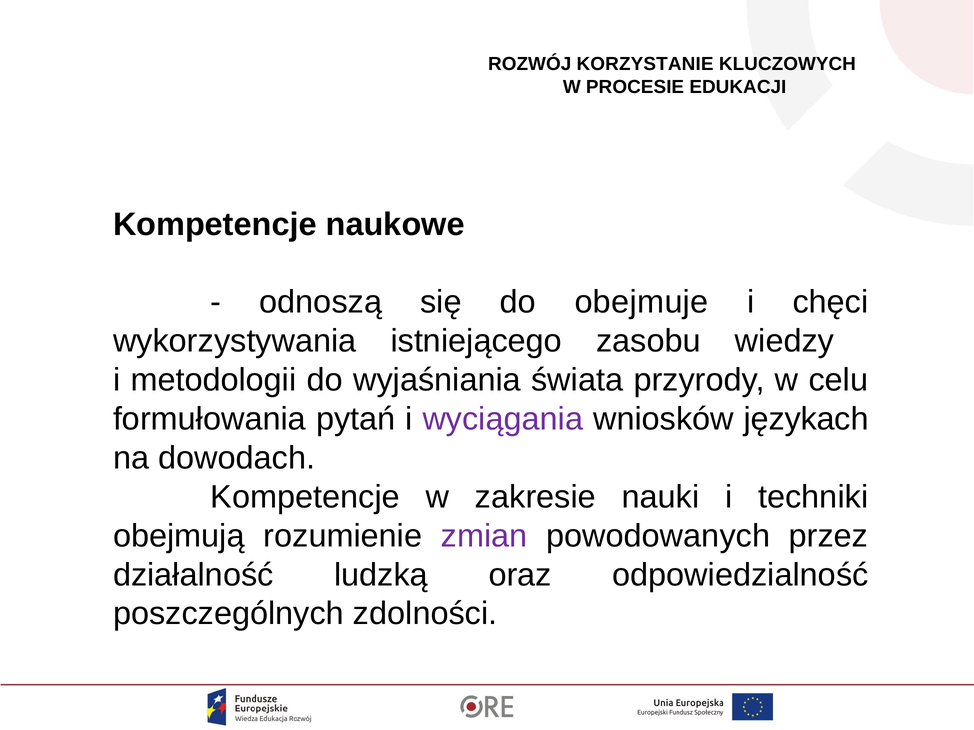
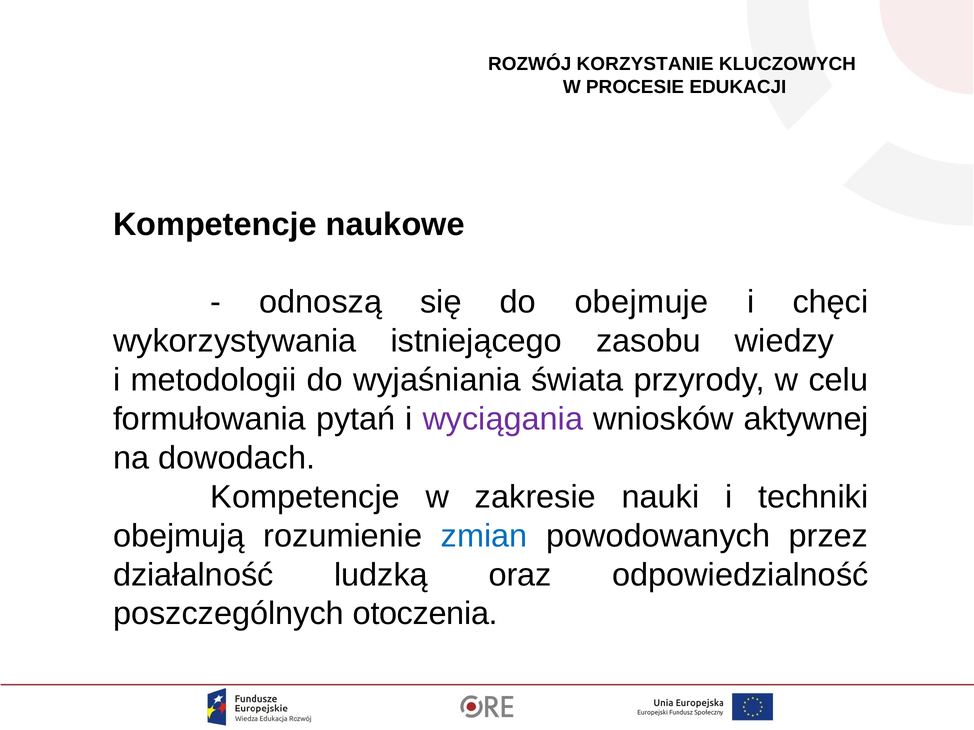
językach: językach -> aktywnej (806, 419)
zmian colour: purple -> blue (484, 536)
zdolności: zdolności -> otoczenia (425, 614)
